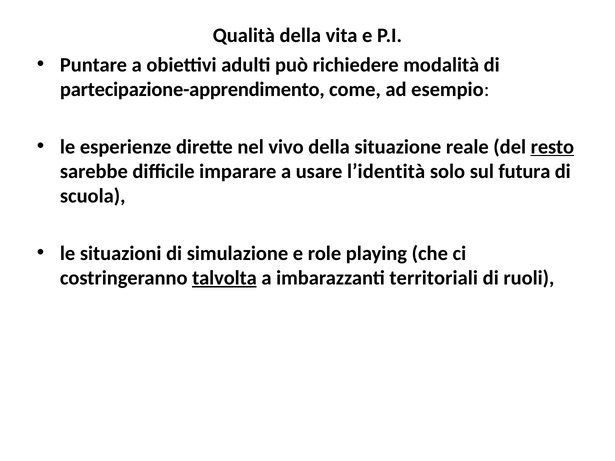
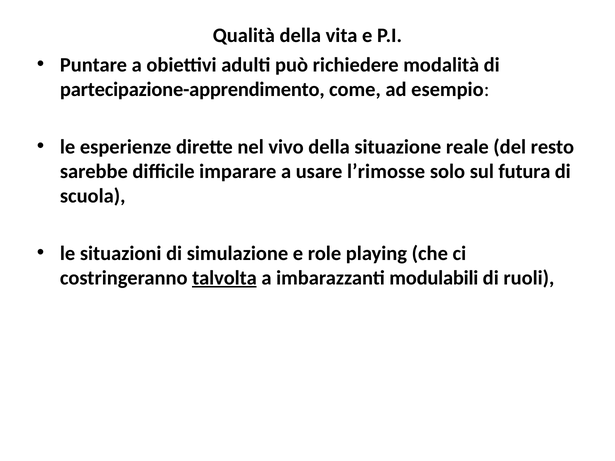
resto underline: present -> none (552, 147)
l’identità: l’identità -> l’rimosse (386, 171)
territoriali: territoriali -> modulabili (434, 278)
